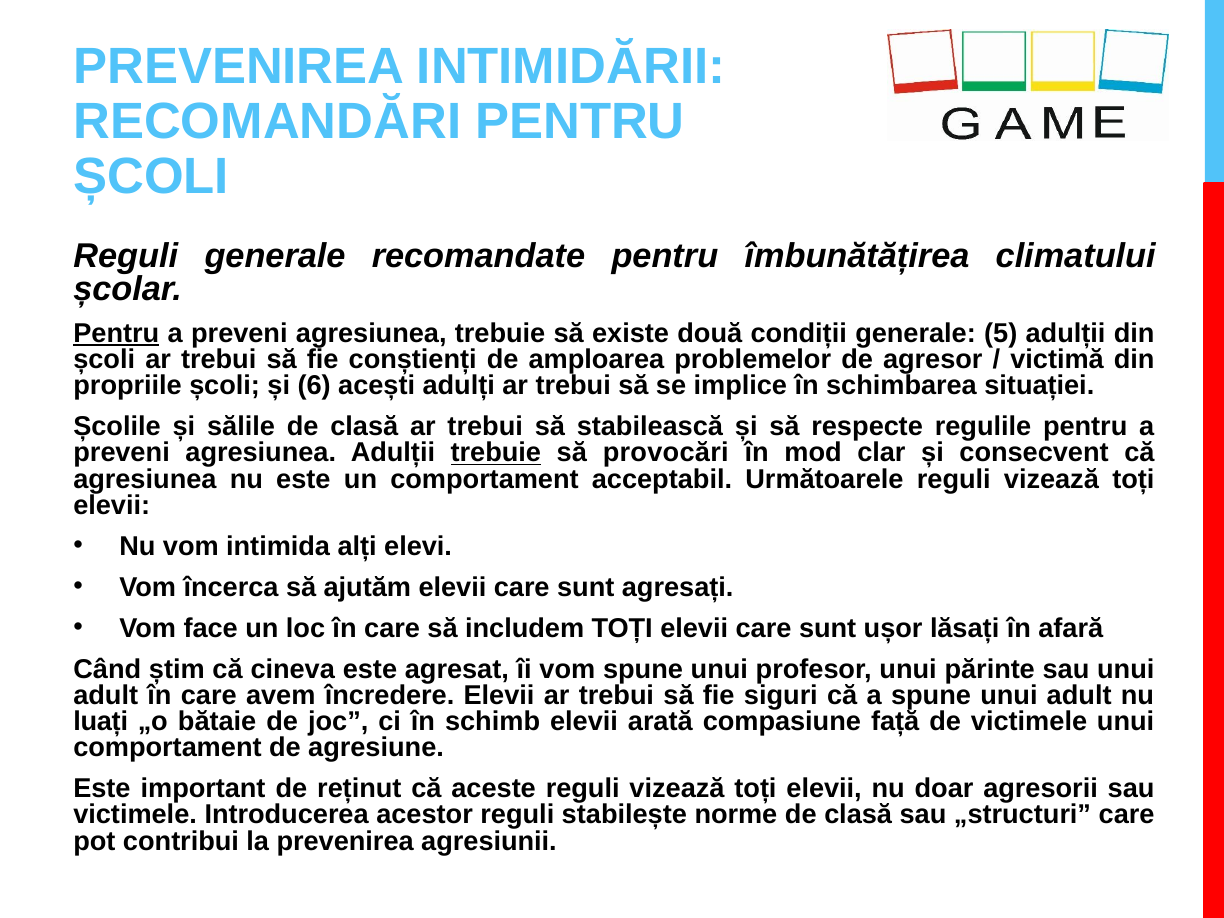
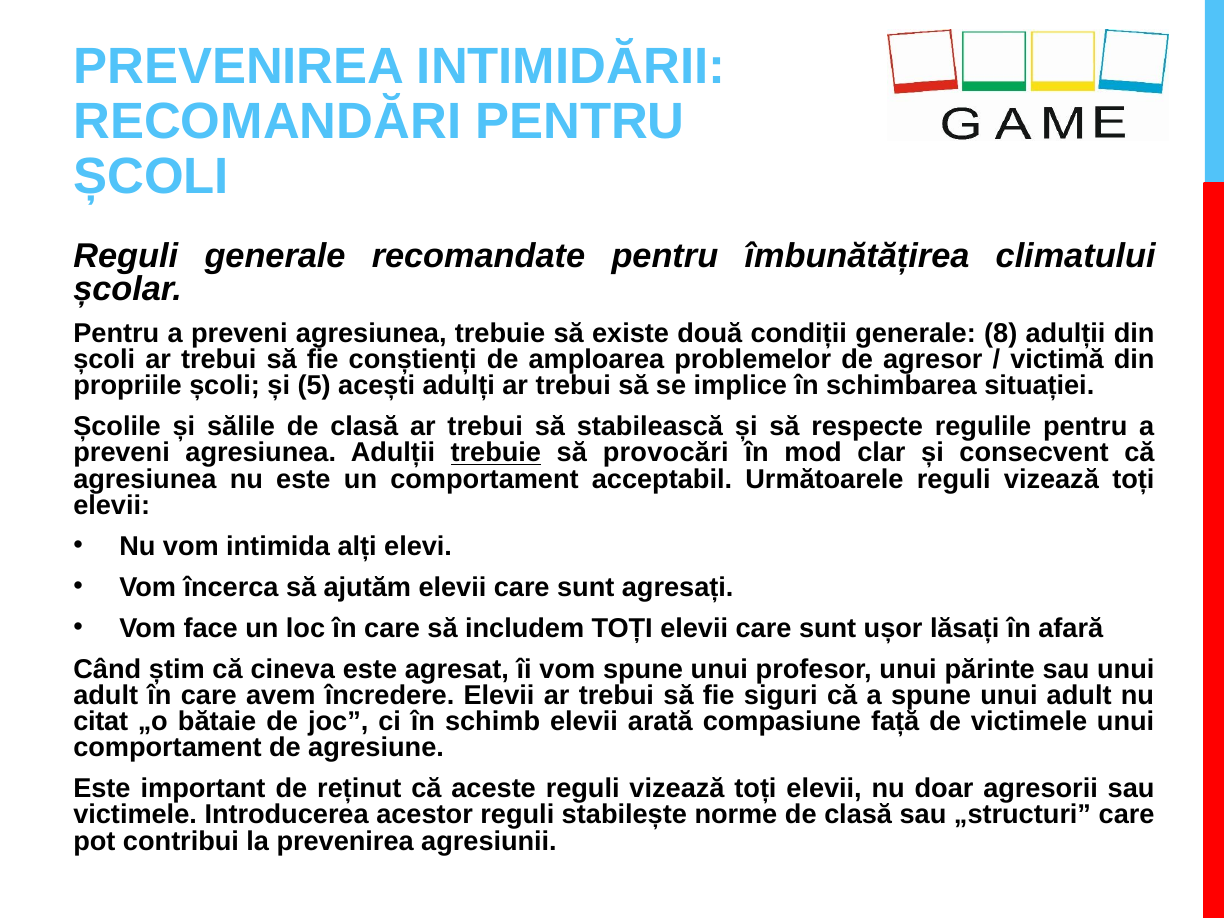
Pentru underline: present -> none (116, 334)
5: 5 -> 8 (1001, 334)
6: 6 -> 5 (314, 386)
luați: luați -> citat (101, 722)
